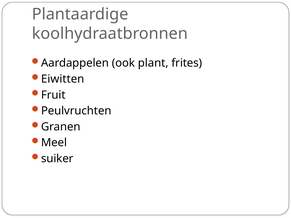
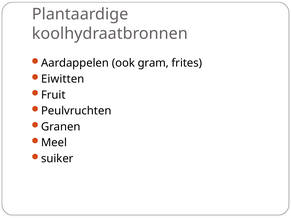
plant: plant -> gram (153, 63)
